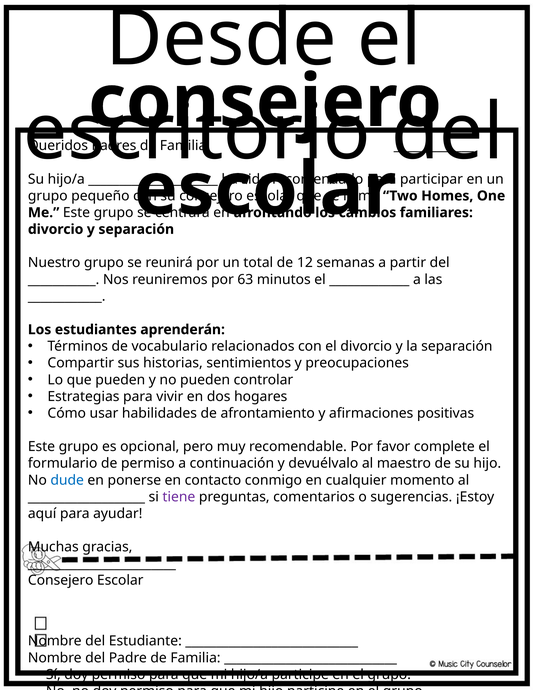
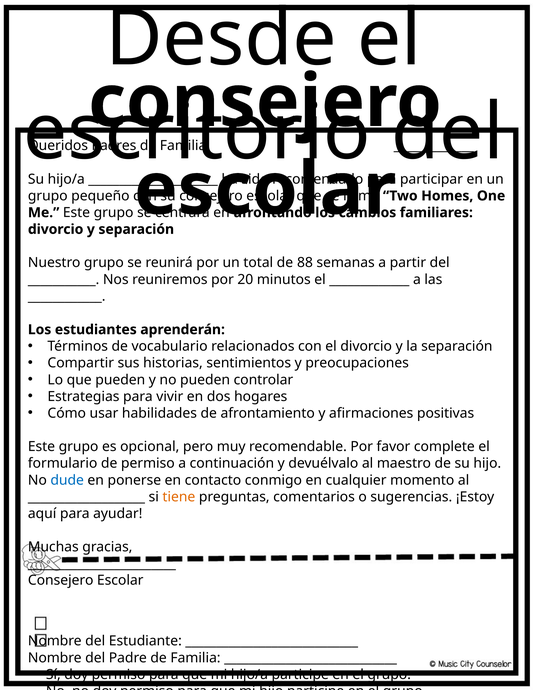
12: 12 -> 88 (305, 263)
63: 63 -> 20 (245, 279)
tiene colour: purple -> orange (179, 497)
